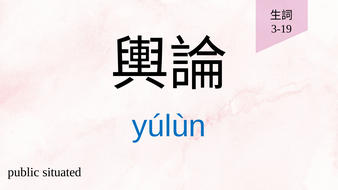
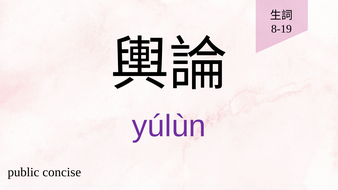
3-19: 3-19 -> 8-19 (281, 29)
yúlùn colour: blue -> purple (169, 126)
situated: situated -> concise (62, 172)
